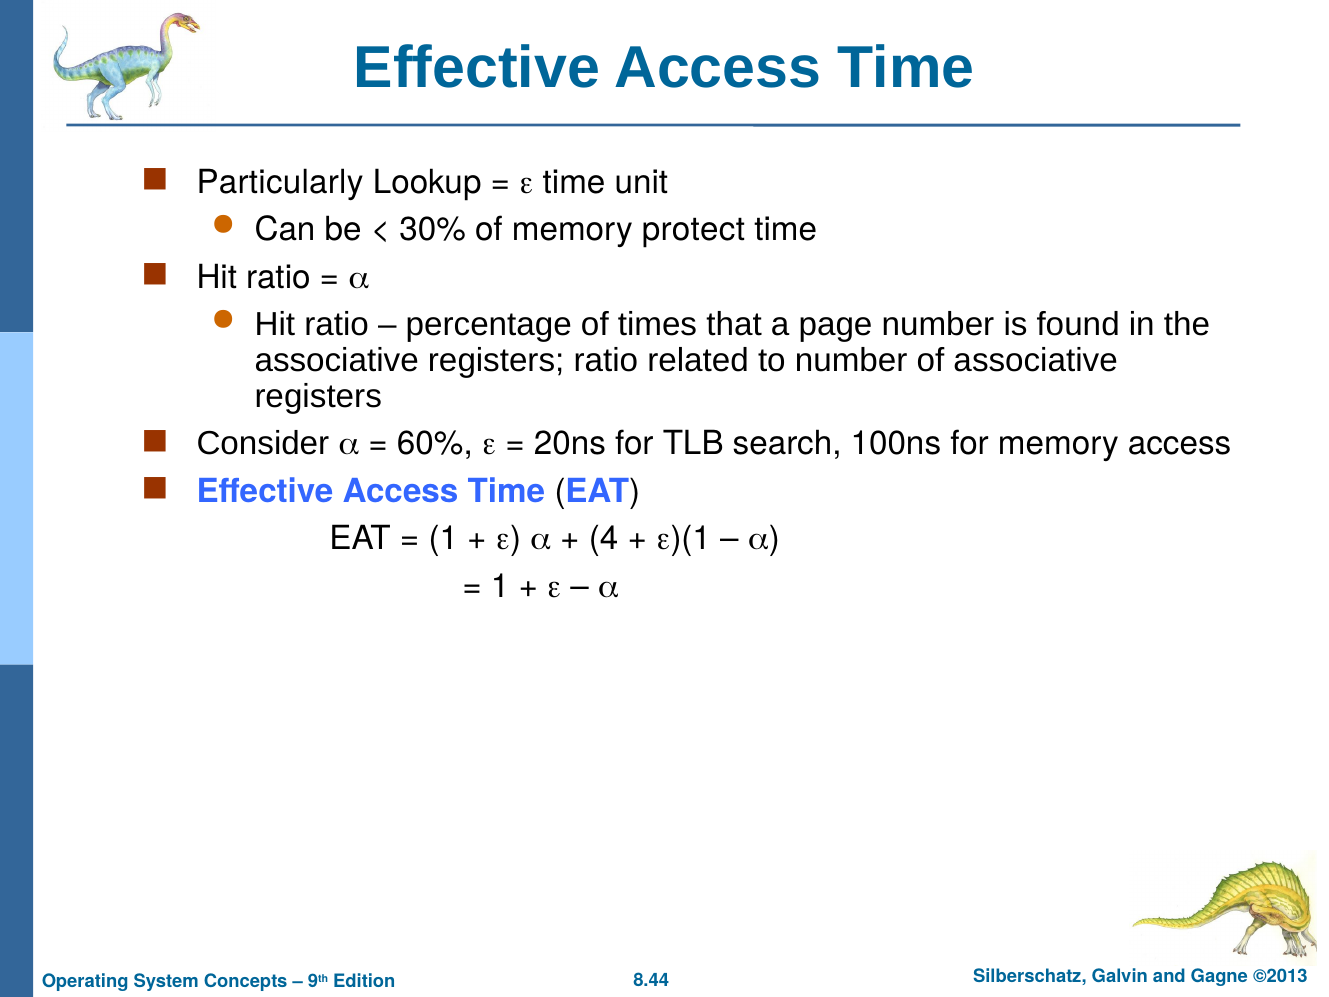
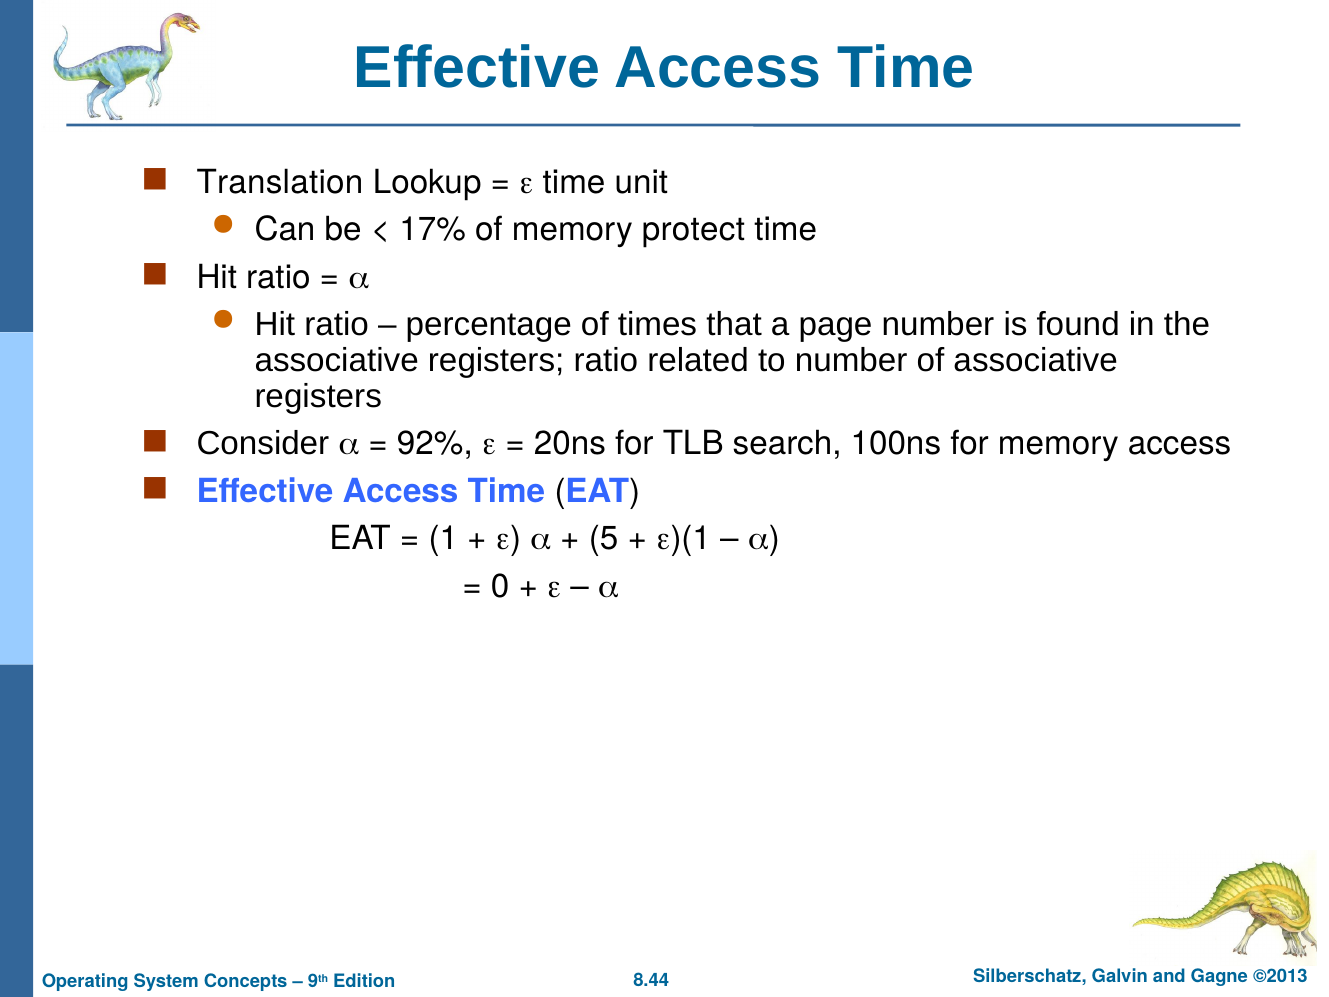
Particularly: Particularly -> Translation (280, 182)
30%: 30% -> 17% (433, 230)
60%: 60% -> 92% (435, 444)
4: 4 -> 5 (604, 539)
1: 1 -> 0 (500, 586)
